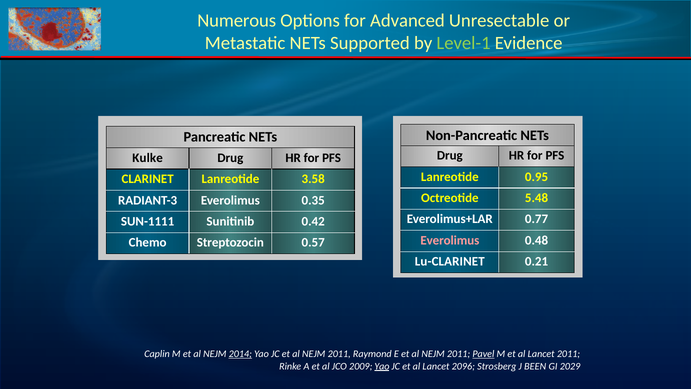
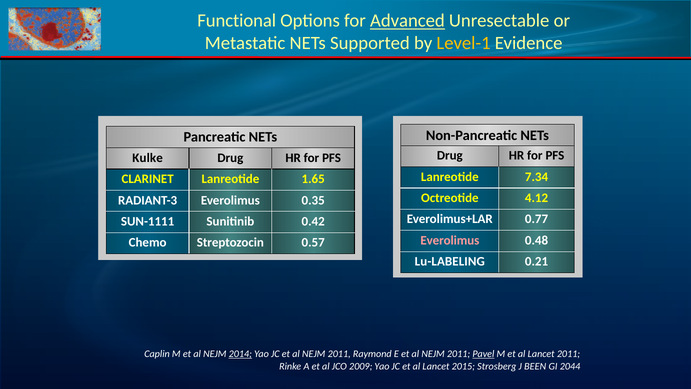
Numerous: Numerous -> Functional (237, 21)
Advanced underline: none -> present (407, 21)
Level-1 colour: light green -> yellow (464, 43)
0.95: 0.95 -> 7.34 (537, 177)
3.58: 3.58 -> 1.65 (313, 179)
5.48: 5.48 -> 4.12 (537, 198)
Lu-CLARINET: Lu-CLARINET -> Lu-LABELING (450, 261)
Yao underline: present -> none (382, 366)
2096: 2096 -> 2015 (463, 366)
2029: 2029 -> 2044 (570, 366)
